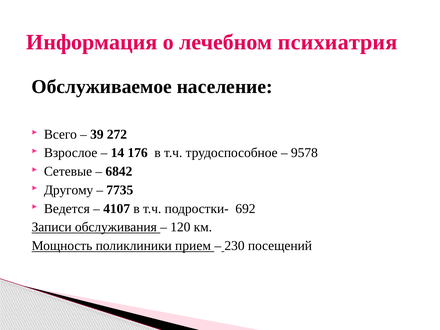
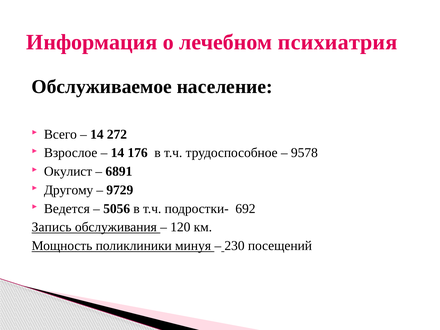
39: 39 -> 14 (97, 134)
Сетевые: Сетевые -> Окулист (68, 171)
6842: 6842 -> 6891 (119, 171)
7735: 7735 -> 9729 (120, 190)
4107: 4107 -> 5056 (117, 209)
Записи: Записи -> Запись (52, 227)
прием: прием -> минуя (193, 246)
